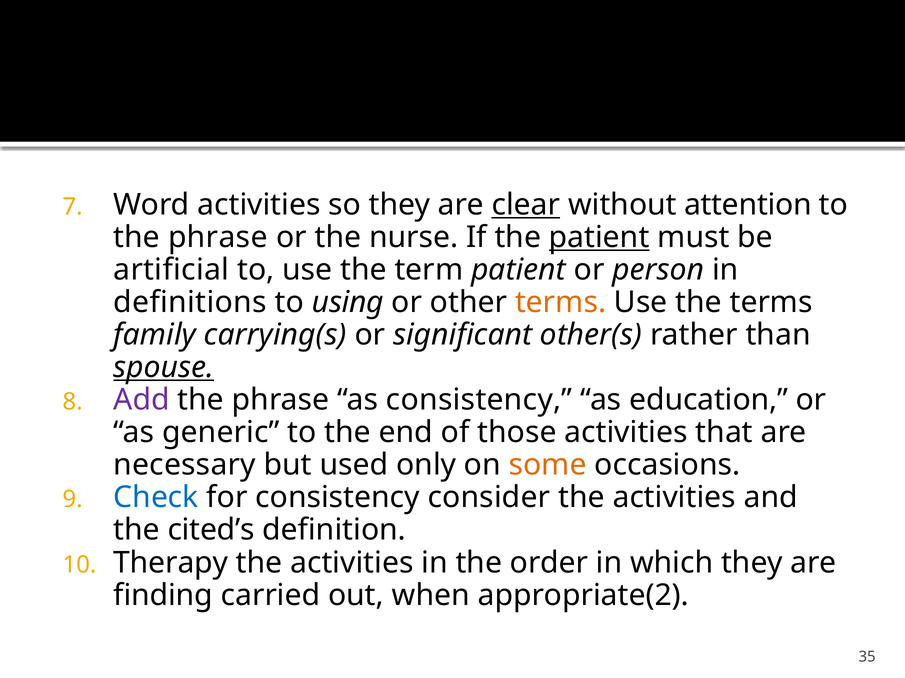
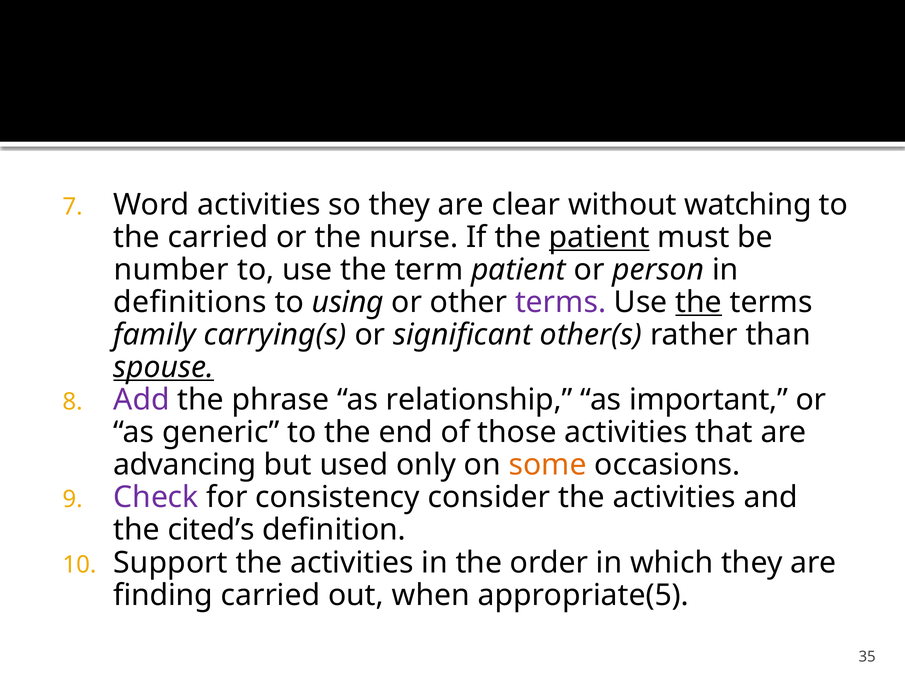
clear underline: present -> none (526, 205)
attention: attention -> watching (748, 205)
phrase: phrase -> carried (218, 238)
artificial: artificial -> number (171, 270)
terms colour: orange -> purple (561, 303)
the underline: none -> present (699, 303)
as consistency: consistency -> relationship (479, 400)
education: education -> important (709, 400)
necessary: necessary -> advancing (185, 465)
Check colour: blue -> purple (156, 498)
Therapy: Therapy -> Support (171, 563)
appropriate(2: appropriate(2 -> appropriate(5 (583, 596)
